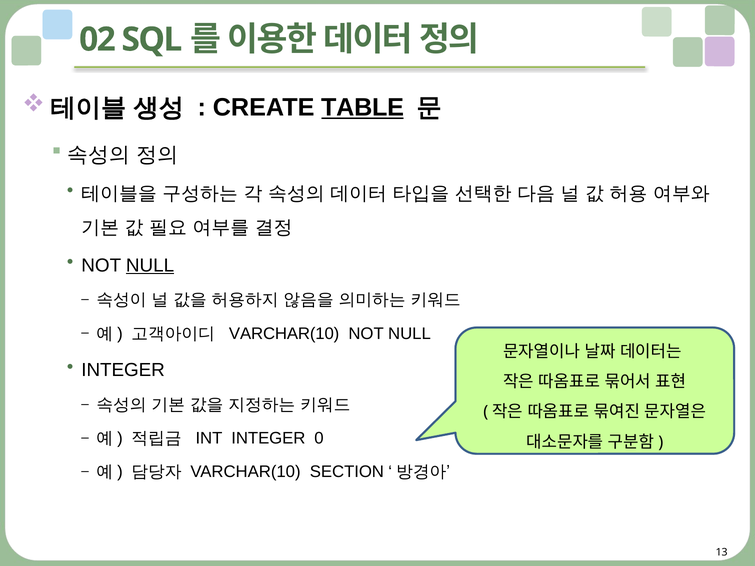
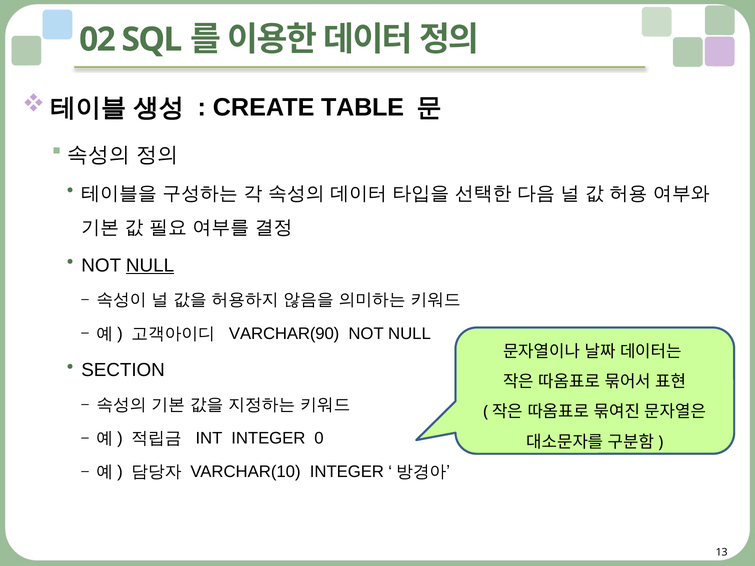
TABLE underline: present -> none (363, 108)
VARCHAR(10: VARCHAR(10 -> VARCHAR(90 (284, 334)
INTEGER: INTEGER -> SECTION (123, 370)
VARCHAR(10 SECTION: SECTION -> INTEGER (347, 472)
